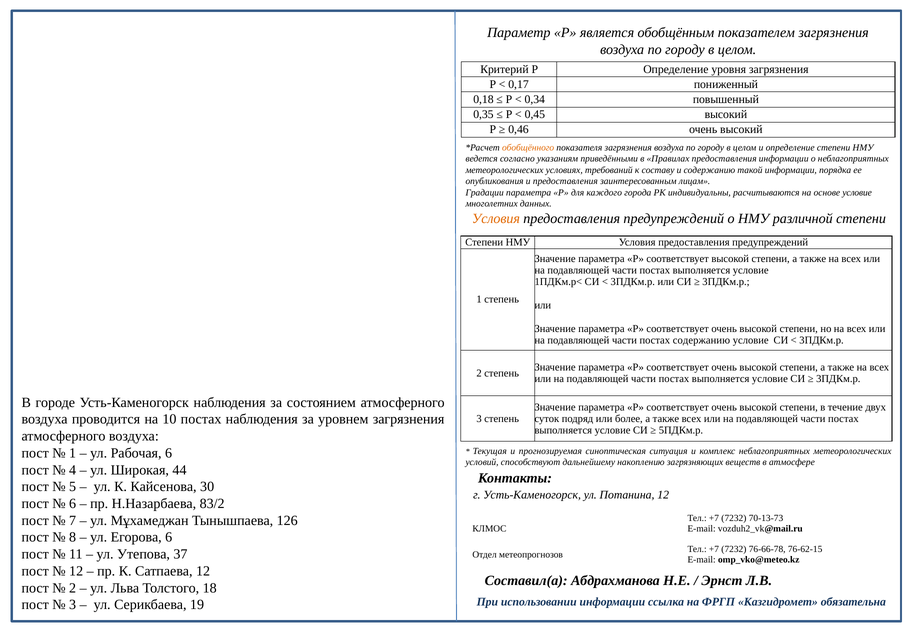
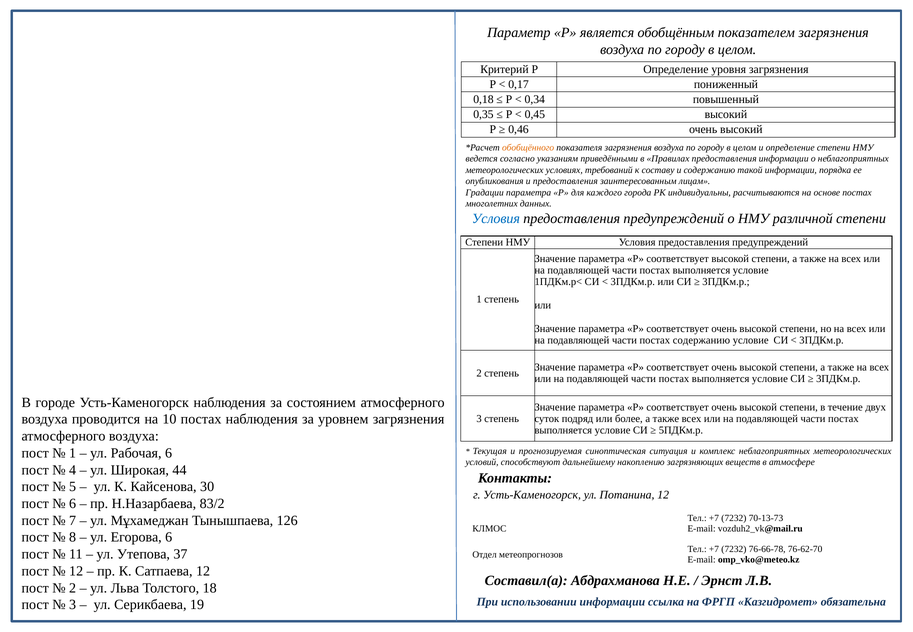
основе условие: условие -> постах (857, 192)
Условия colour: orange -> blue (496, 219)
76-62-15: 76-62-15 -> 76-62-70 (805, 549)
